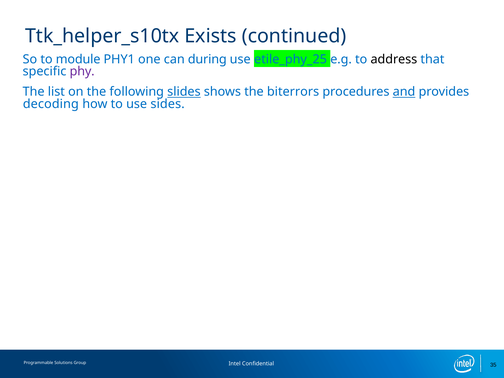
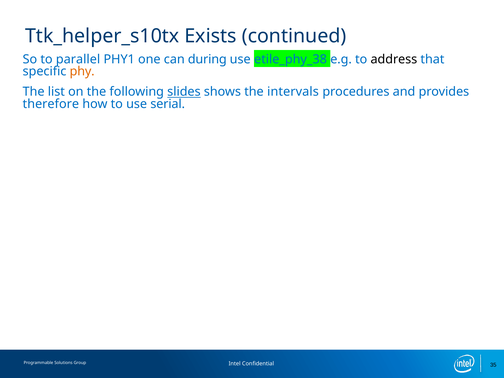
module: module -> parallel (78, 59)
etile_phy_25: etile_phy_25 -> etile_phy_38 (291, 59)
phy colour: purple -> orange (82, 71)
biterrors: biterrors -> intervals (293, 92)
and underline: present -> none (404, 92)
decoding: decoding -> therefore (51, 104)
sides: sides -> serial (168, 104)
